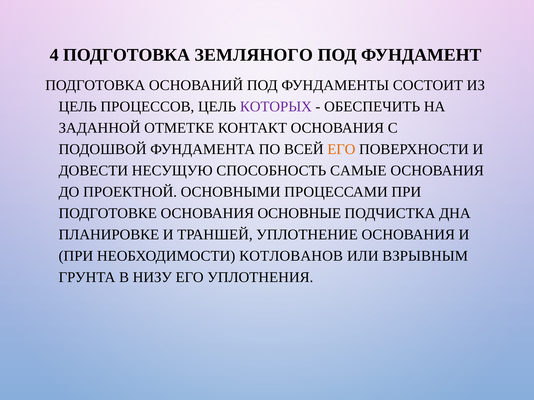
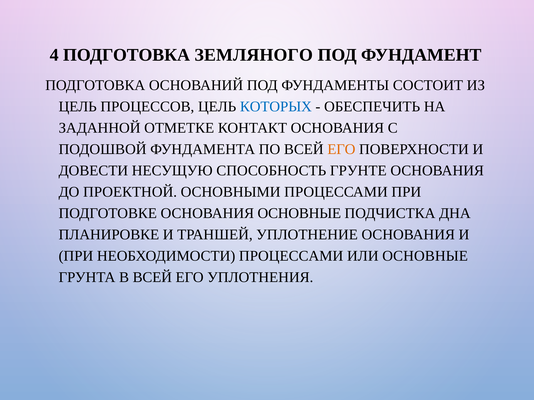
КОТОРЫХ colour: purple -> blue (276, 107)
САМЫЕ: САМЫЕ -> ГРУНТЕ (358, 171)
НЕОБХОДИМОСТИ КОТЛОВАНОВ: КОТЛОВАНОВ -> ПРОЦЕССАМИ (291, 256)
ИЛИ ВЗРЫВНЫМ: ВЗРЫВНЫМ -> ОСНОВНЫЕ (425, 256)
В НИЗУ: НИЗУ -> ВСЕЙ (152, 278)
